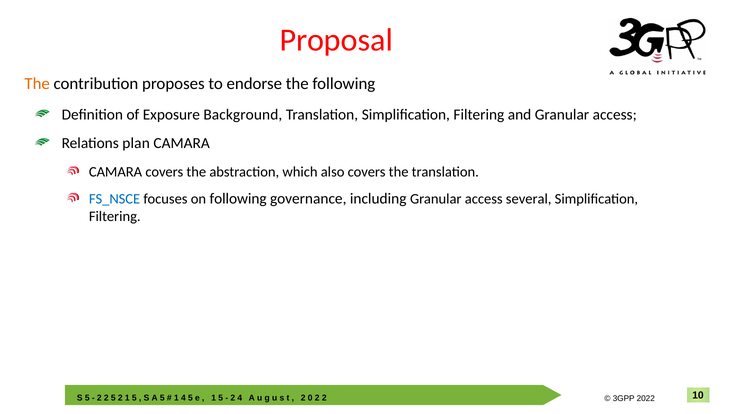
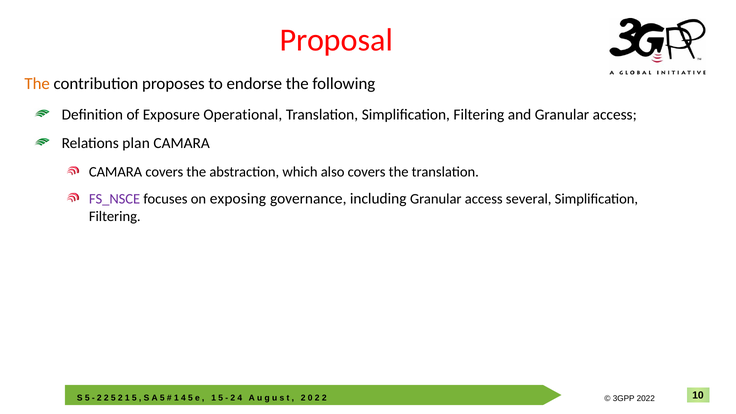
Background: Background -> Operational (243, 115)
FS_NSCE colour: blue -> purple (115, 199)
on following: following -> exposing (238, 199)
